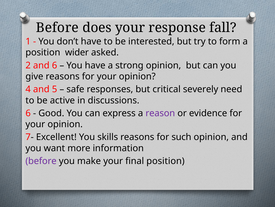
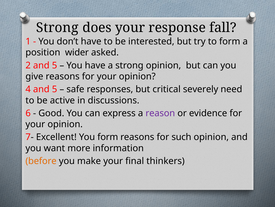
Before: Before -> Strong (57, 27)
2 and 6: 6 -> 5 (55, 65)
You skills: skills -> form (108, 137)
before colour: purple -> orange (41, 160)
final position: position -> thinkers (166, 160)
